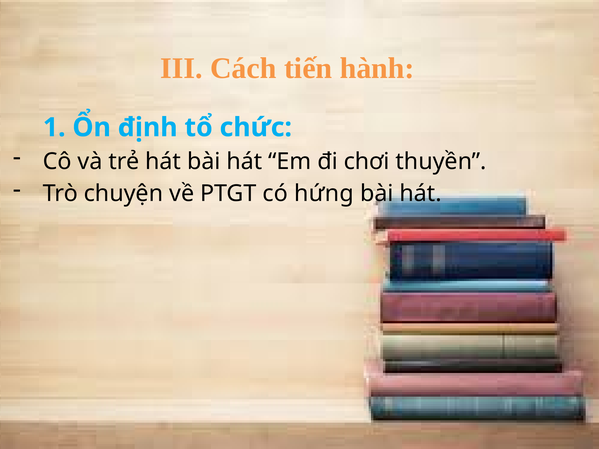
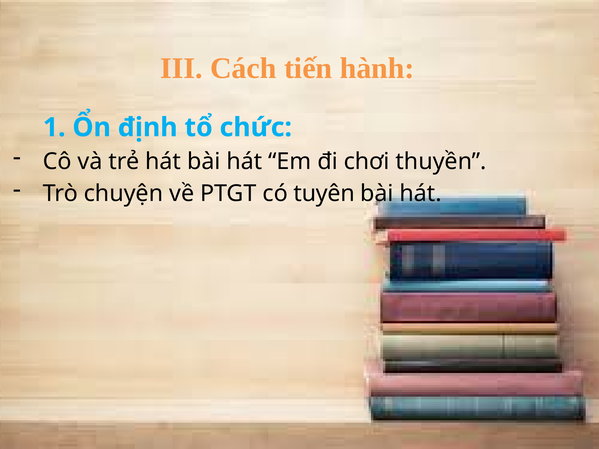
hứng: hứng -> tuyên (324, 194)
